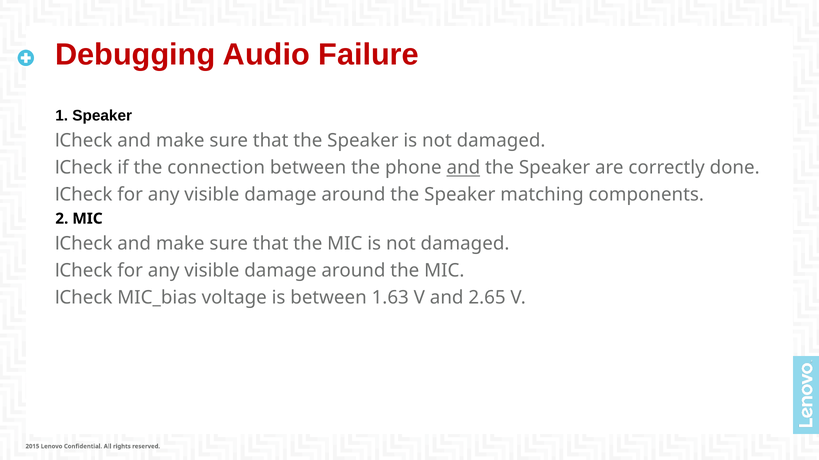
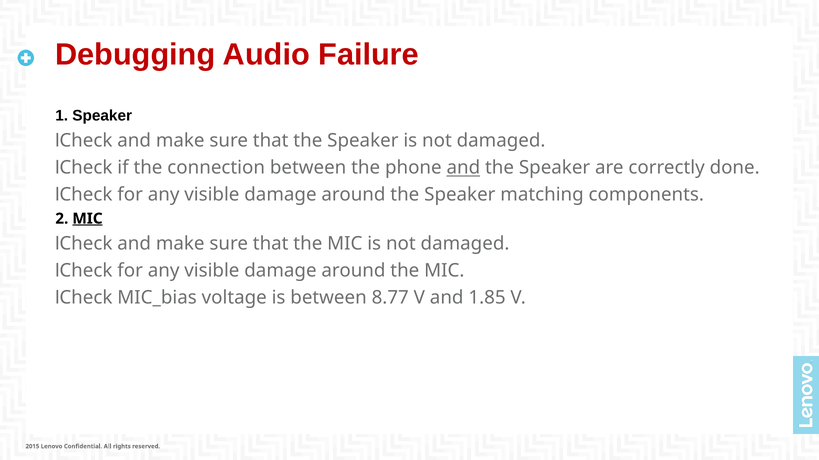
MIC underline: none -> present (87, 219)
1.63: 1.63 -> 8.77 (390, 298)
2.65: 2.65 -> 1.85 (487, 298)
